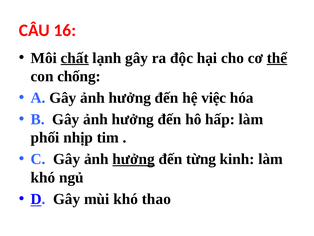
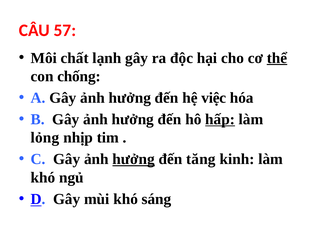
16: 16 -> 57 (65, 30)
chất underline: present -> none (75, 58)
hấp underline: none -> present (220, 119)
phối: phối -> lỏng (45, 137)
từng: từng -> tăng (201, 159)
thao: thao -> sáng (156, 199)
